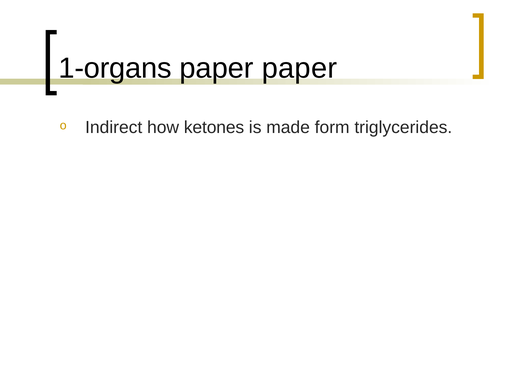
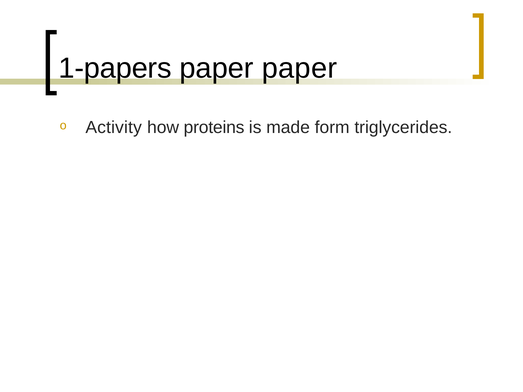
1-organs: 1-organs -> 1-papers (115, 68)
Indirect: Indirect -> Activity (114, 128)
ketones: ketones -> proteins (214, 128)
